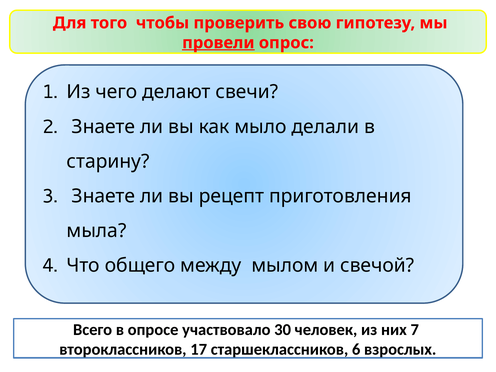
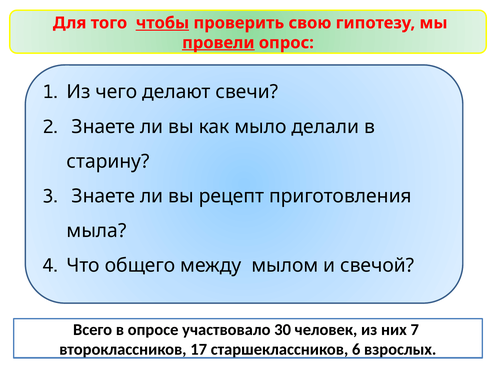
чтобы underline: none -> present (162, 23)
